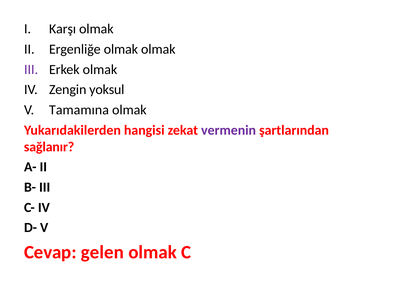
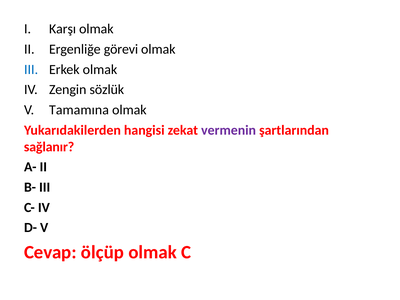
Ergenliğe olmak: olmak -> görevi (121, 49)
III colour: purple -> blue (31, 69)
yoksul: yoksul -> sözlük (107, 90)
gelen: gelen -> ölçüp (102, 252)
